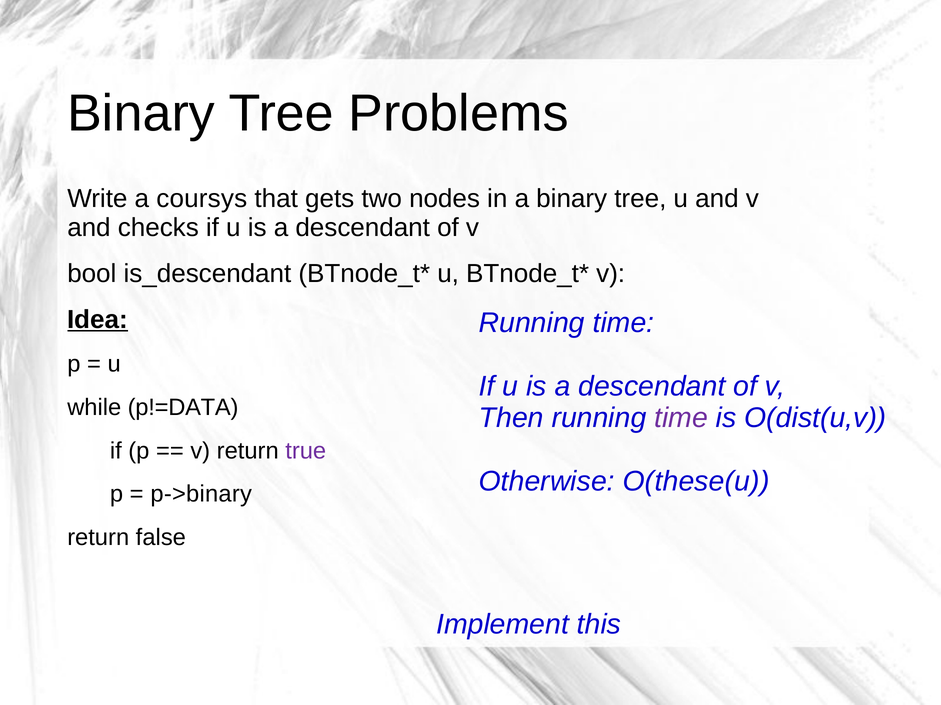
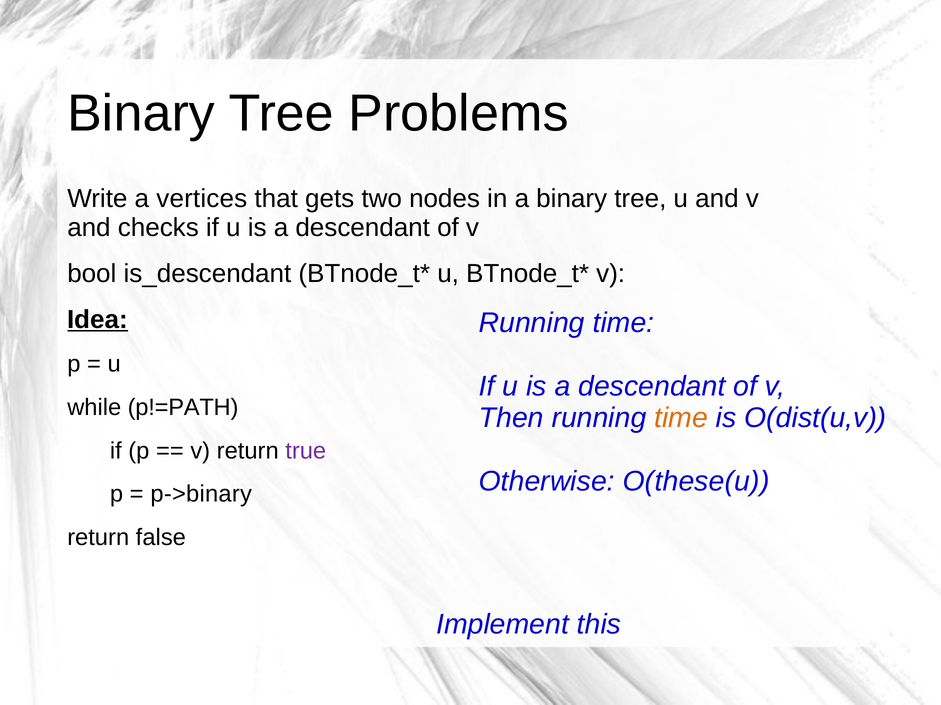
coursys: coursys -> vertices (202, 199)
p!=DATA: p!=DATA -> p!=PATH (183, 408)
time colour: purple -> orange (681, 418)
